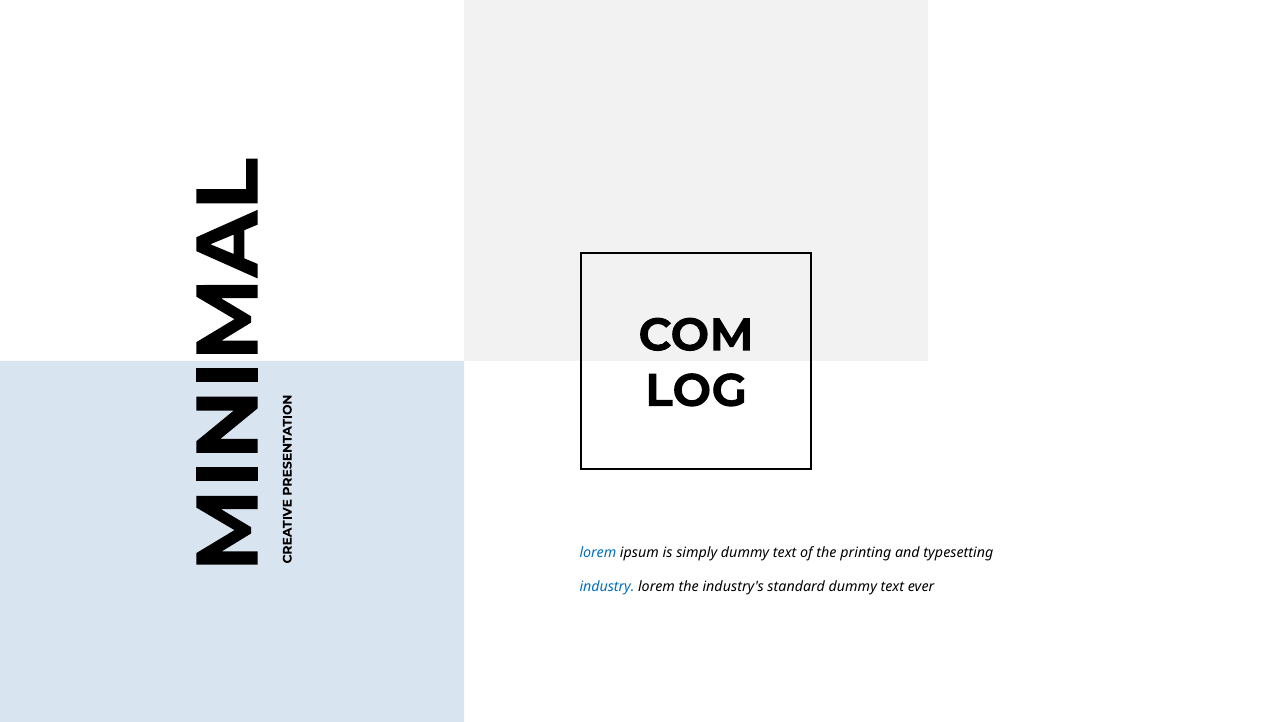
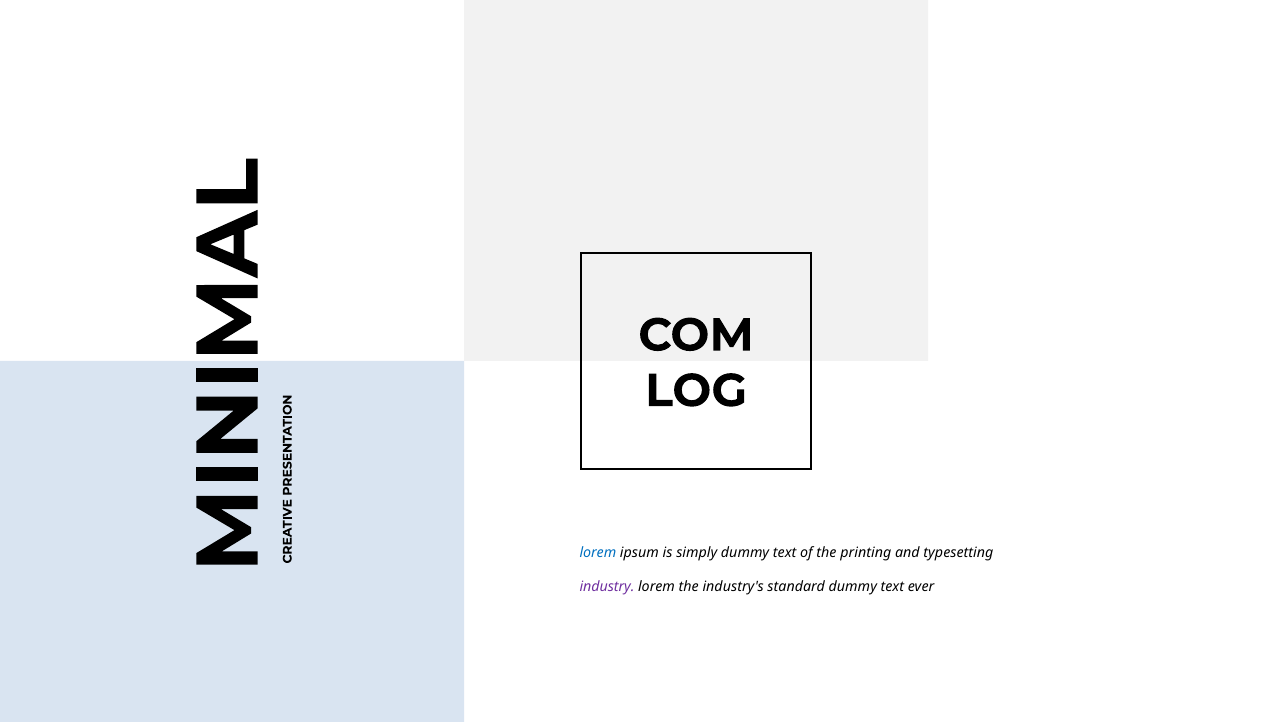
industry colour: blue -> purple (607, 587)
